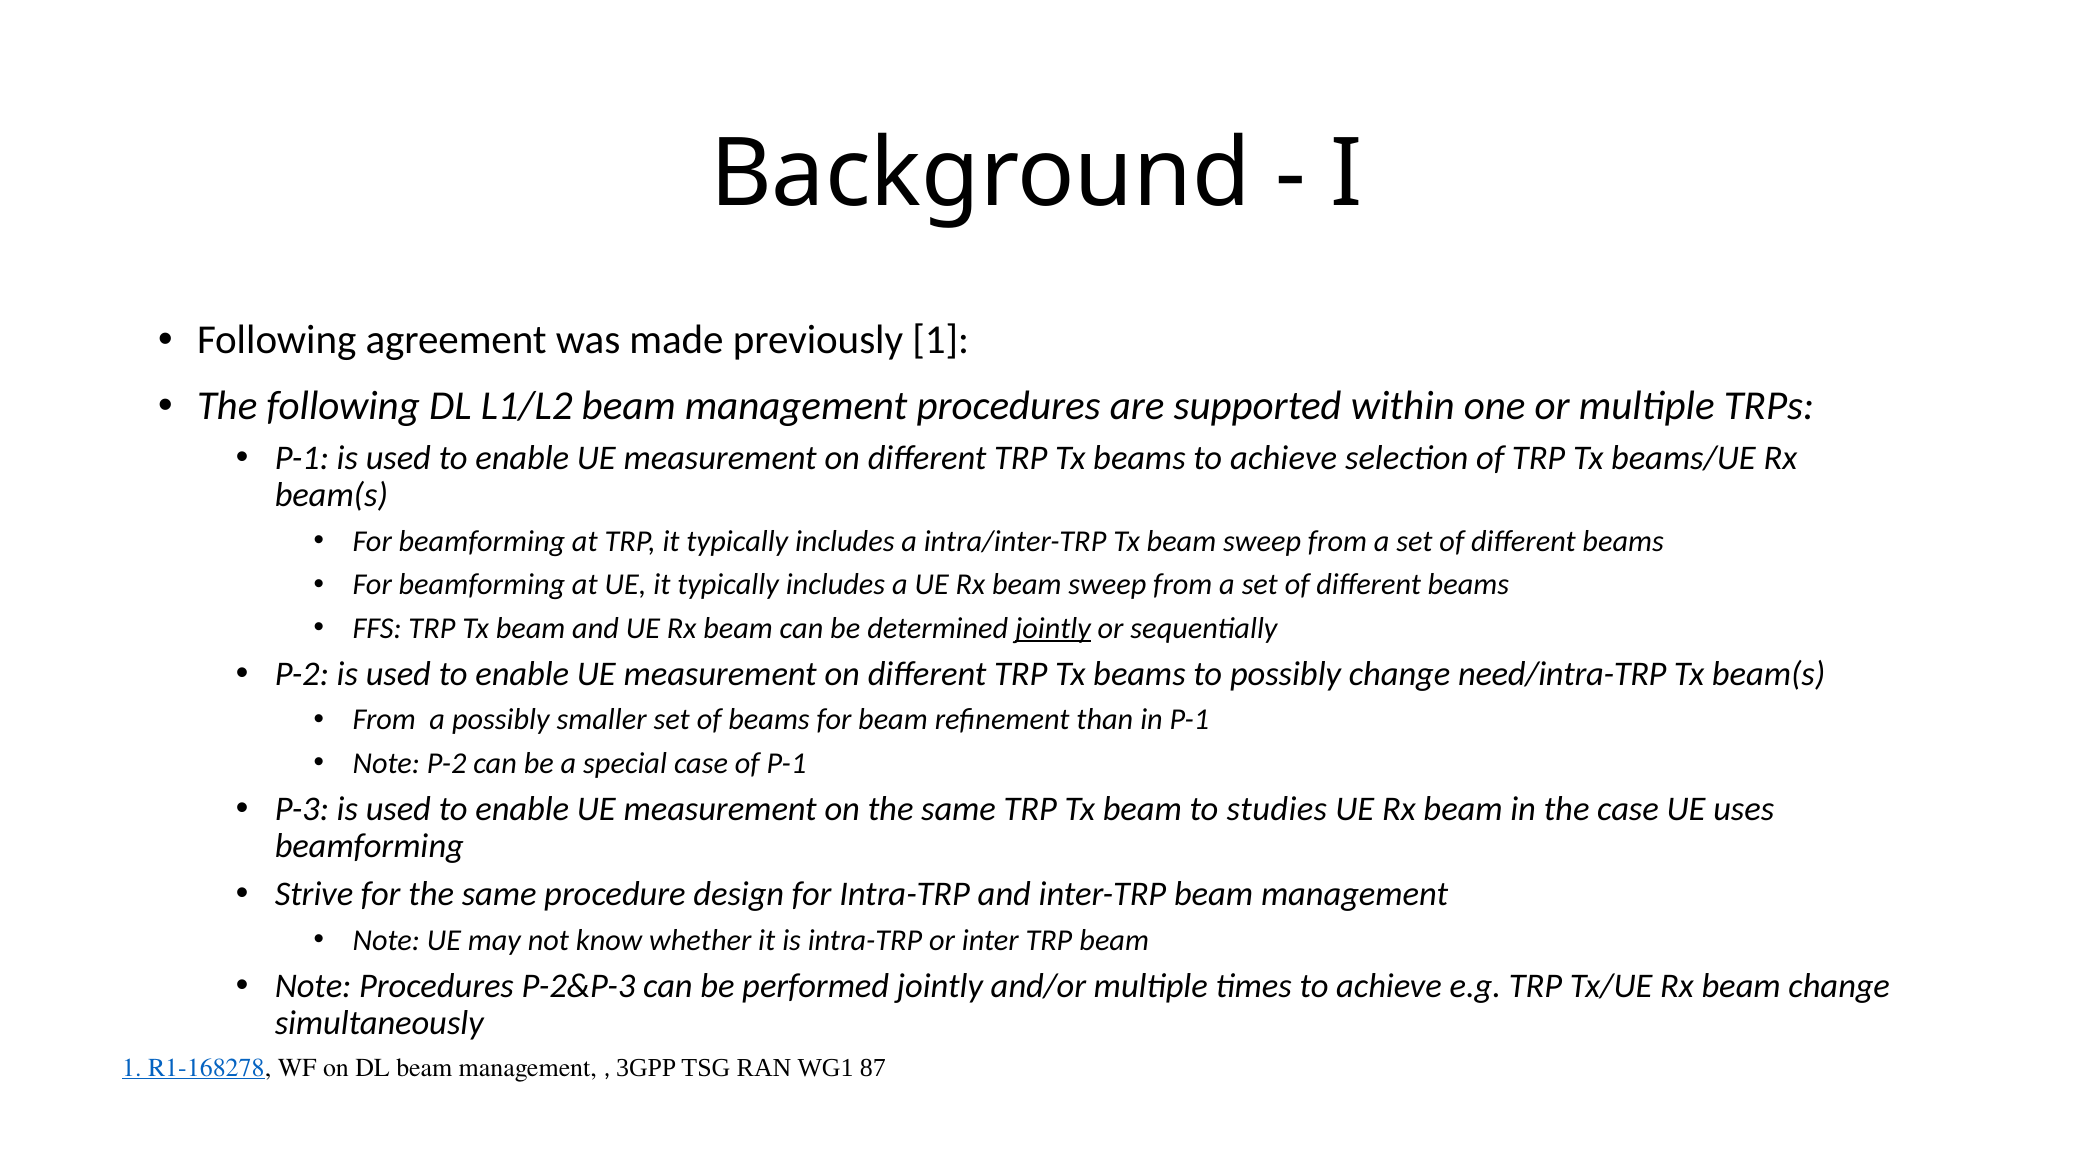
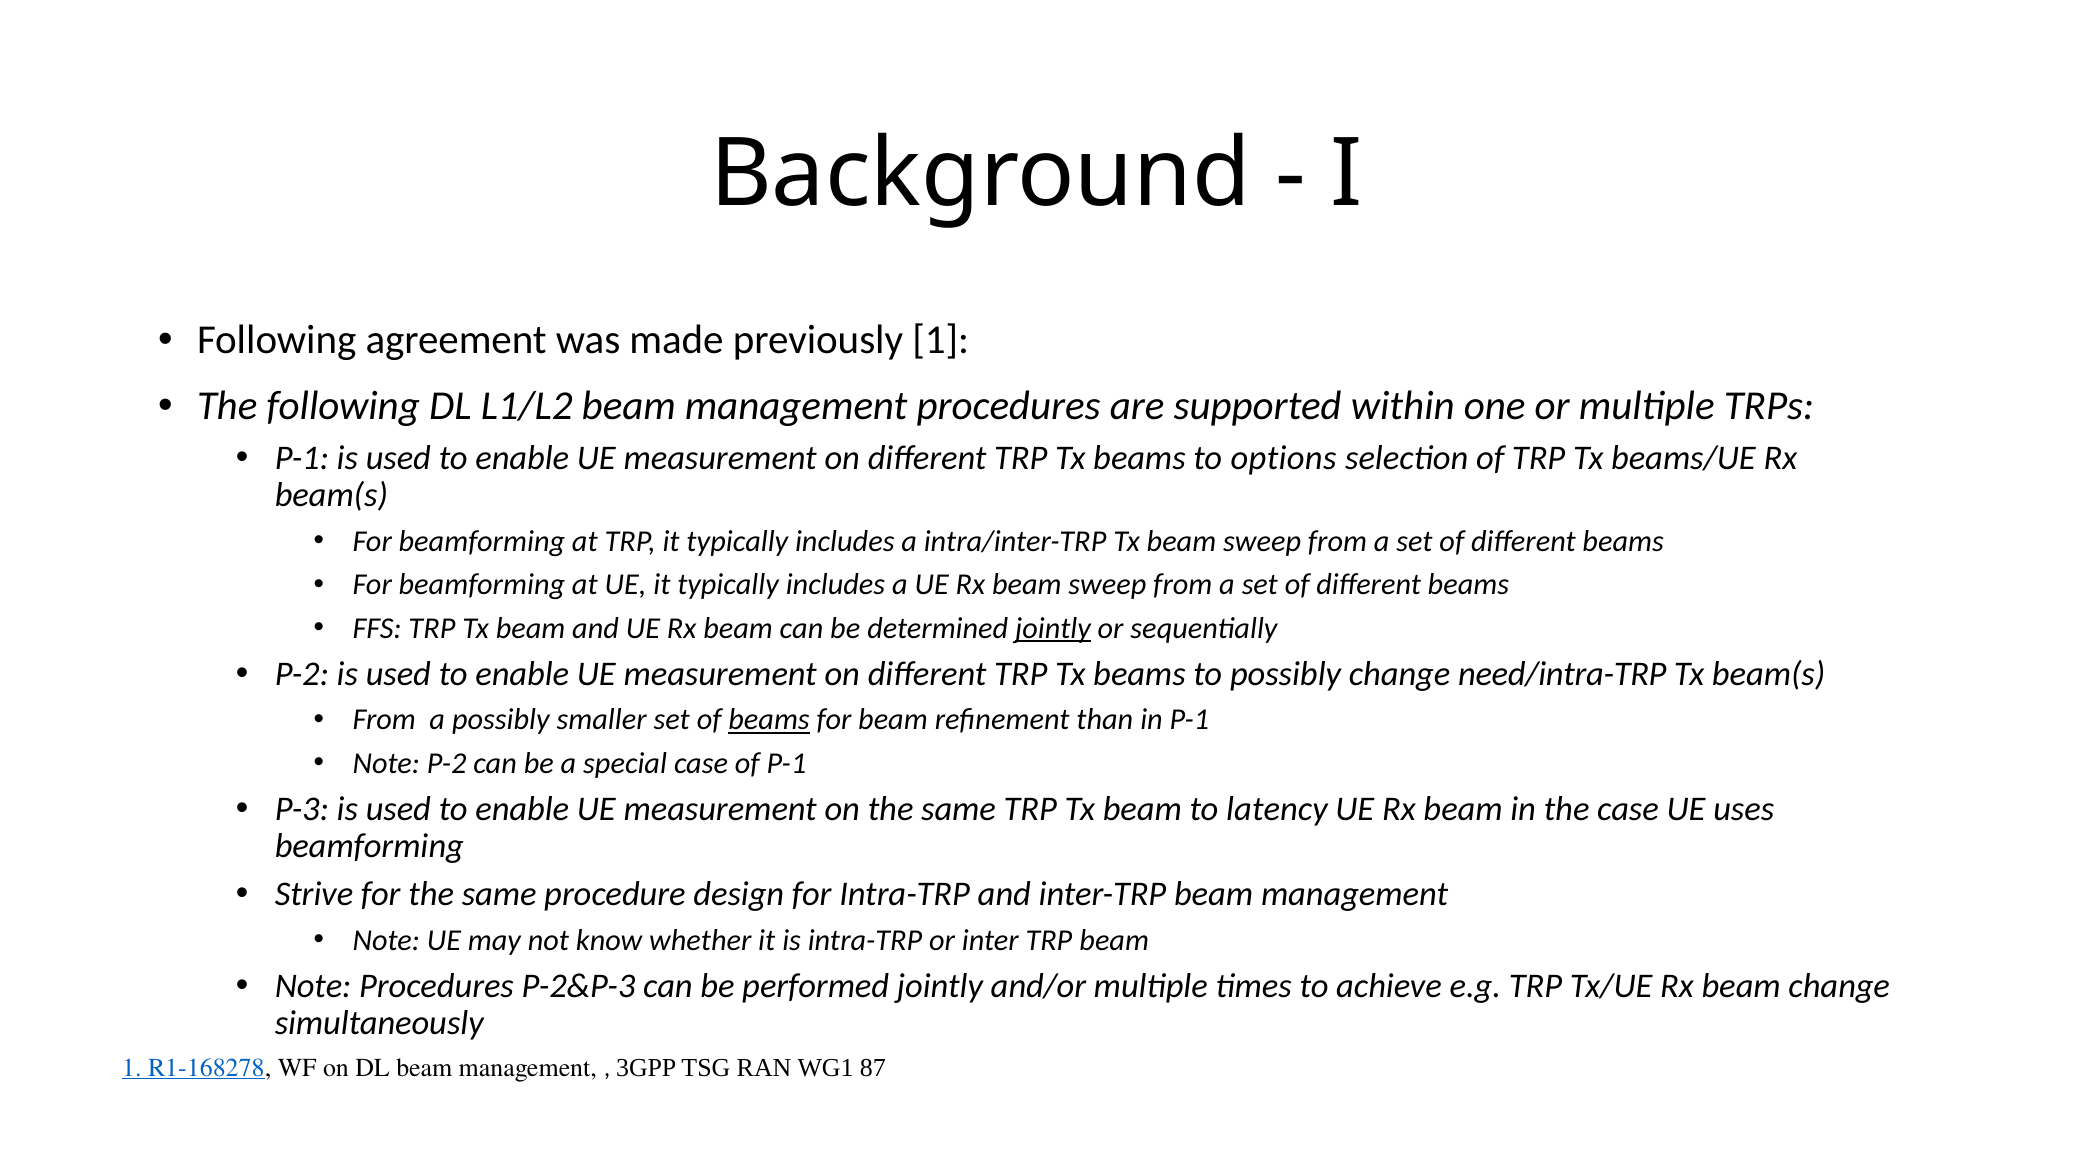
beams to achieve: achieve -> options (1284, 458)
beams underline: none -> present (769, 719)
studies: studies -> latency (1277, 809)
